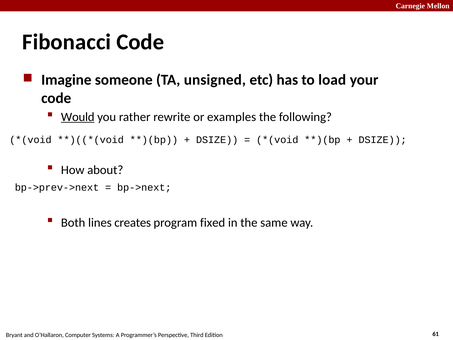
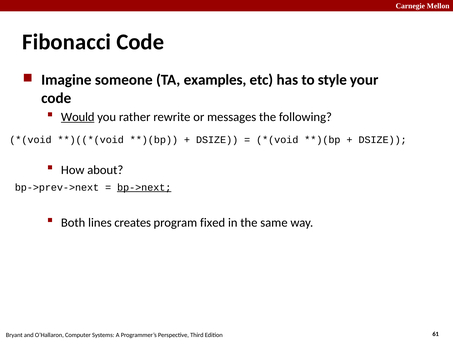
unsigned: unsigned -> examples (215, 80)
load: load -> style (332, 80)
examples: examples -> messages (232, 117)
bp->next underline: none -> present (144, 187)
